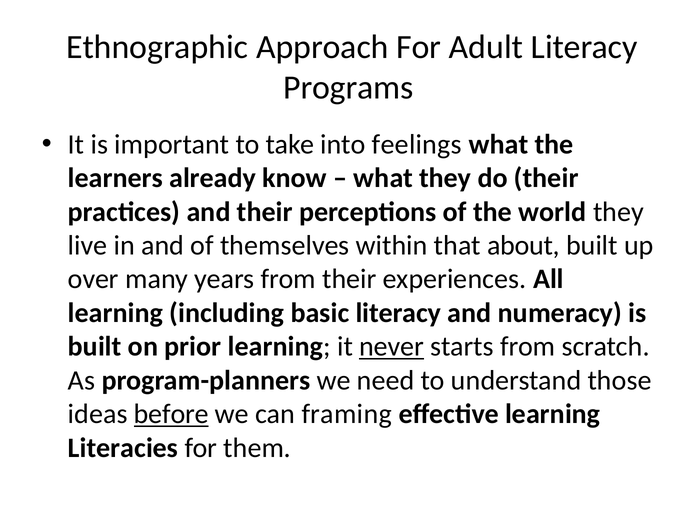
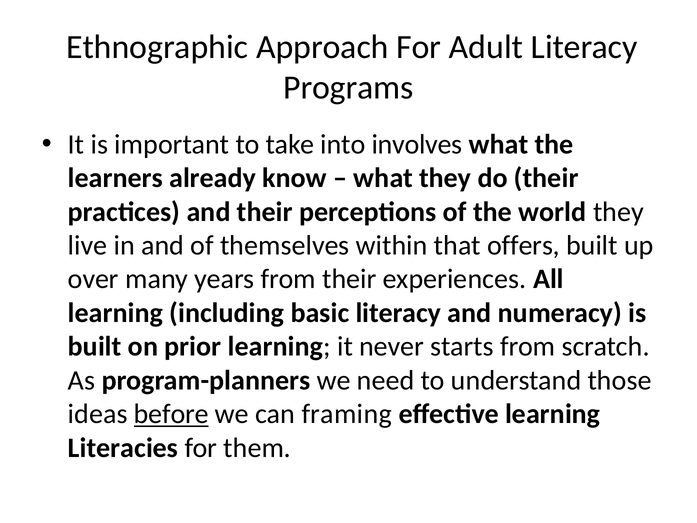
feelings: feelings -> involves (417, 144)
about: about -> offers (523, 245)
never underline: present -> none (392, 346)
